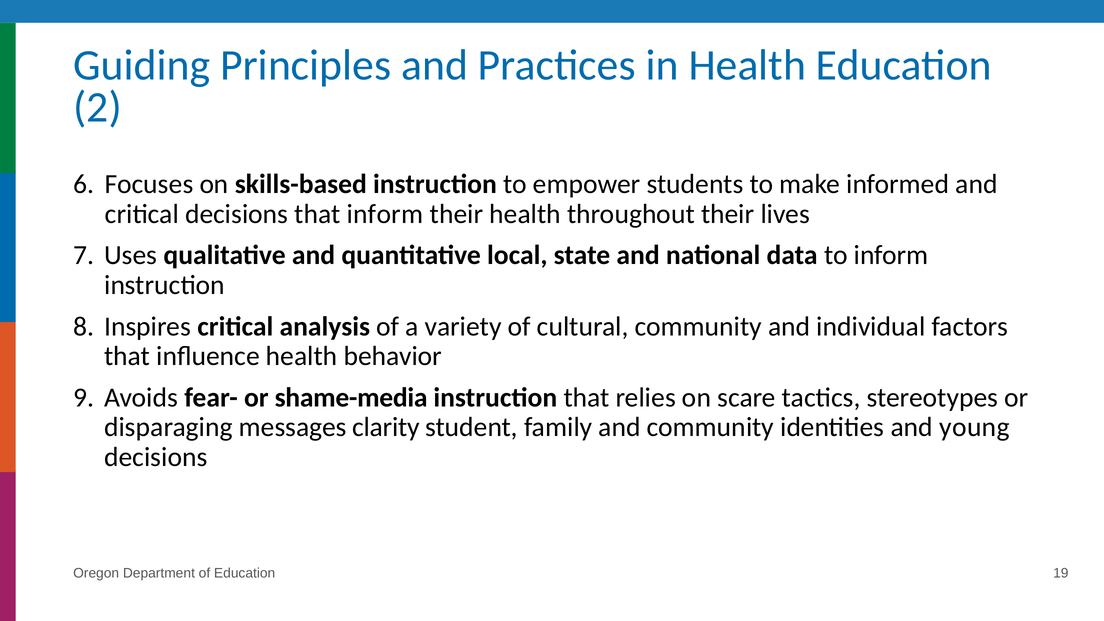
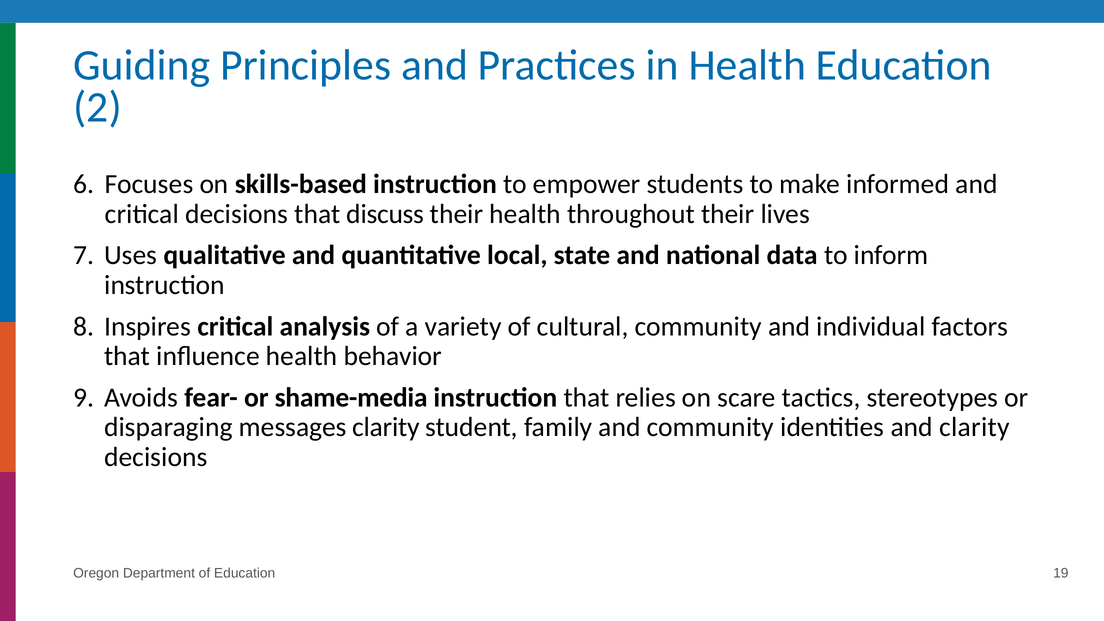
that inform: inform -> discuss (385, 214)
and young: young -> clarity (974, 427)
